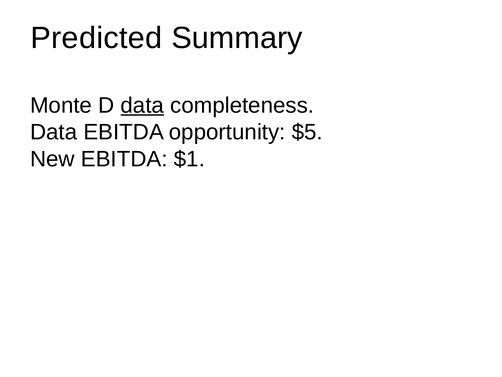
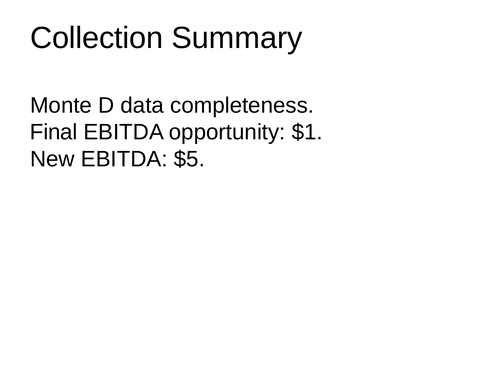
Predicted: Predicted -> Collection (97, 38)
data underline: present -> none (142, 105)
Data: Data -> Final (54, 132)
$5: $5 -> $1 (307, 132)
$1: $1 -> $5 (189, 159)
